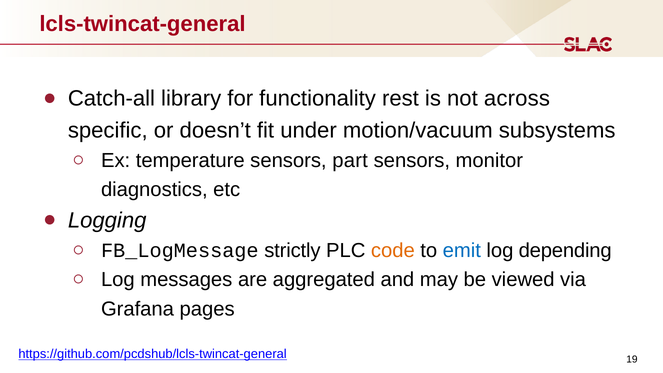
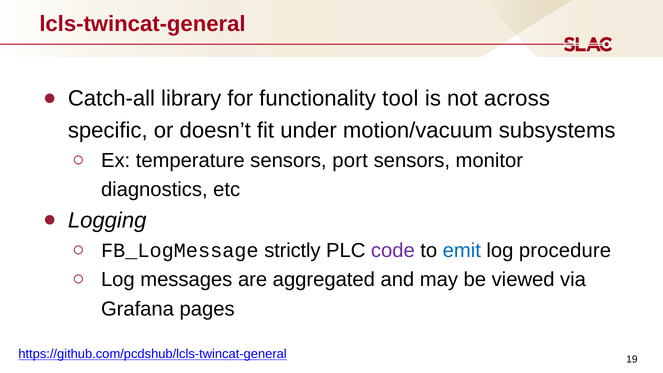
rest: rest -> tool (400, 98)
part: part -> port (350, 160)
code colour: orange -> purple (393, 251)
depending: depending -> procedure (565, 251)
